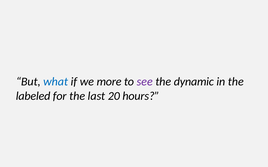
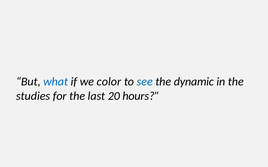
more: more -> color (109, 82)
see colour: purple -> blue (145, 82)
labeled: labeled -> studies (33, 96)
